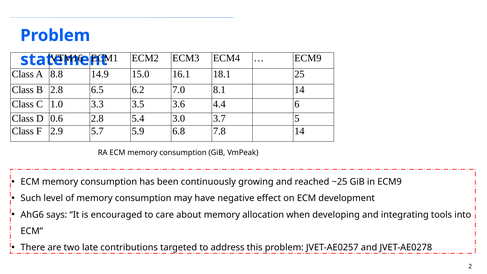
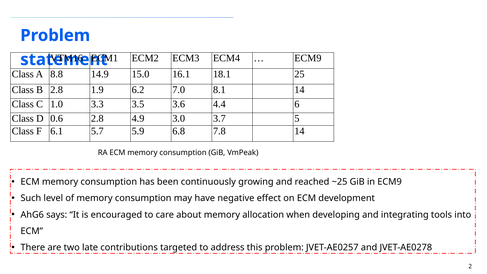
6.5: 6.5 -> 1.9 (97, 90)
5.4: 5.4 -> 4.9 (138, 119)
2.9: 2.9 -> 6.1 (57, 131)
